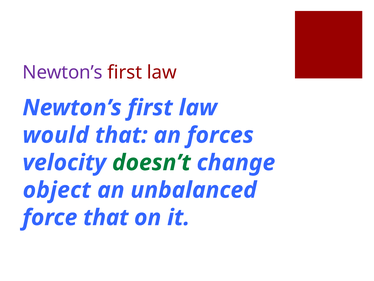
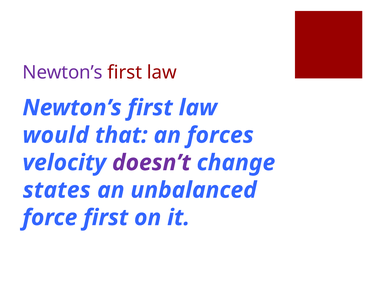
doesn’t colour: green -> purple (151, 162)
object: object -> states (57, 190)
force that: that -> first (106, 217)
